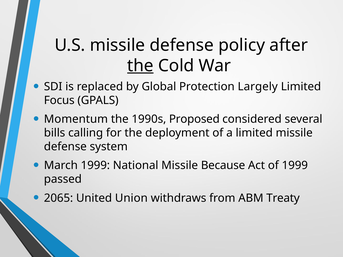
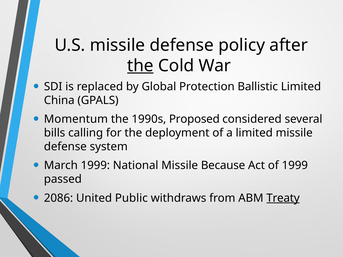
Largely: Largely -> Ballistic (258, 87)
Focus: Focus -> China (59, 100)
2065: 2065 -> 2086 (59, 198)
Union: Union -> Public (131, 198)
Treaty underline: none -> present (283, 198)
